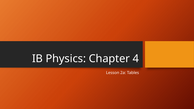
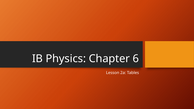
4: 4 -> 6 (136, 59)
